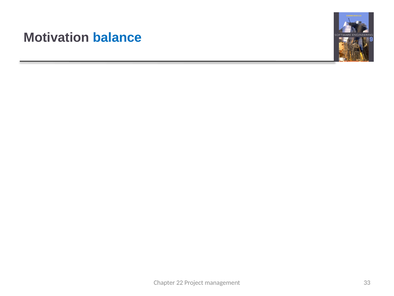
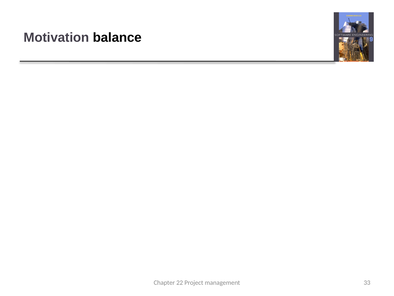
balance colour: blue -> black (117, 37)
